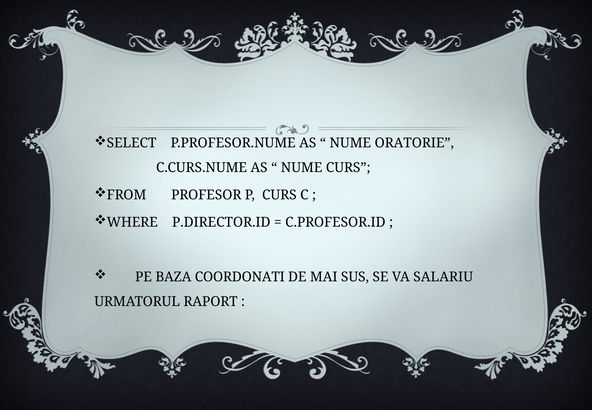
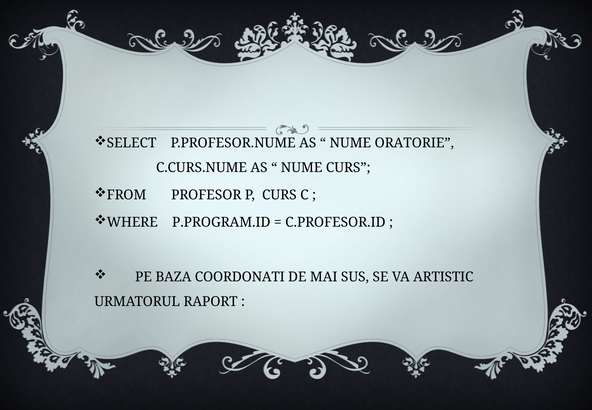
P.DIRECTOR.ID: P.DIRECTOR.ID -> P.PROGRAM.ID (221, 222)
SALARIU: SALARIU -> ARTISTIC (443, 277)
